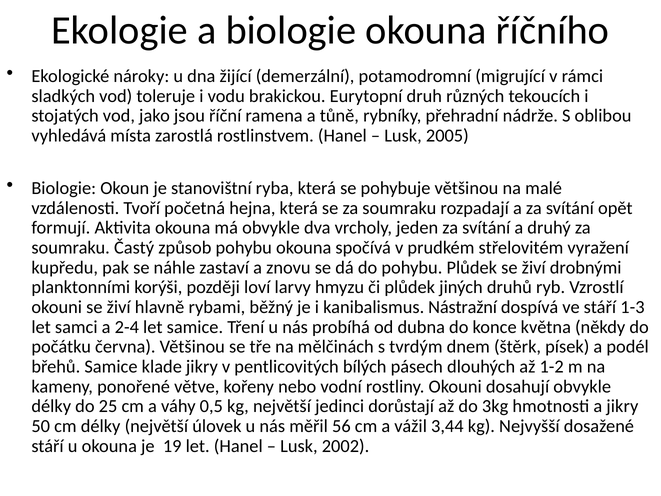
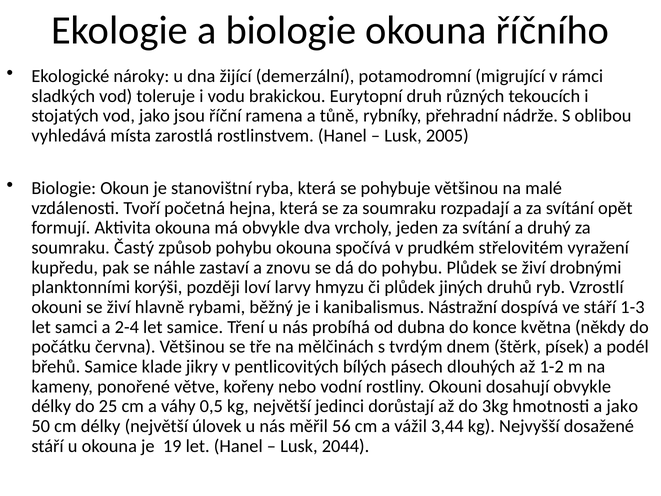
a jikry: jikry -> jako (622, 406)
2002: 2002 -> 2044 (346, 446)
